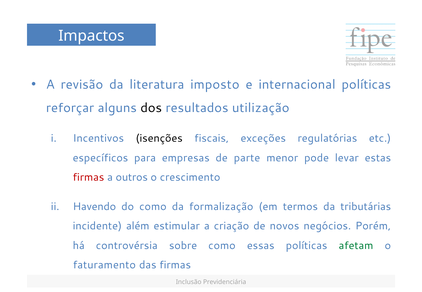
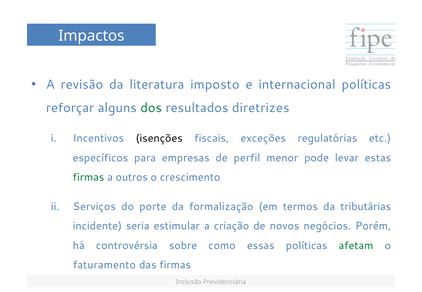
dos colour: black -> green (151, 108)
utilização: utilização -> diretrizes (261, 108)
parte: parte -> perfil (247, 158)
firmas colour: red -> green (88, 177)
Havendo: Havendo -> Serviços (94, 207)
do como: como -> porte (153, 207)
além: além -> seria (138, 226)
